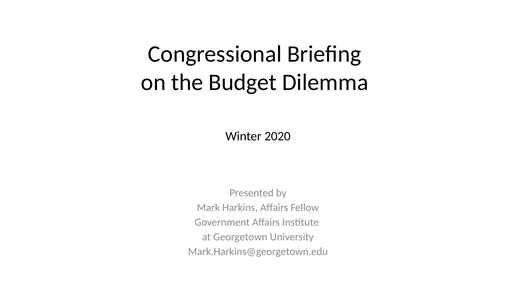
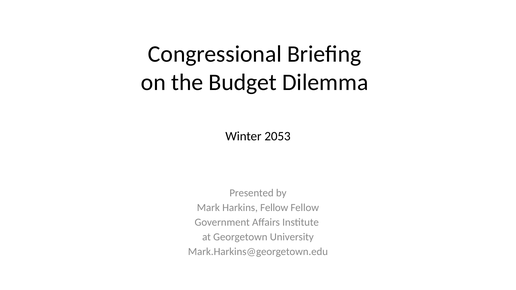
2020: 2020 -> 2053 (278, 136)
Harkins Affairs: Affairs -> Fellow (274, 208)
